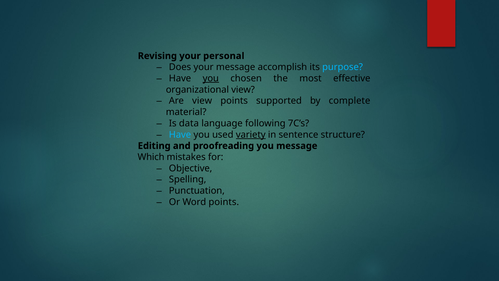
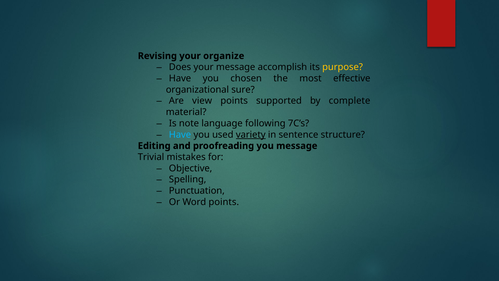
personal: personal -> organize (224, 56)
purpose colour: light blue -> yellow (343, 67)
you underline: present -> none (211, 78)
organizational view: view -> sure (243, 90)
data: data -> note (189, 123)
Which: Which -> Trivial (151, 157)
